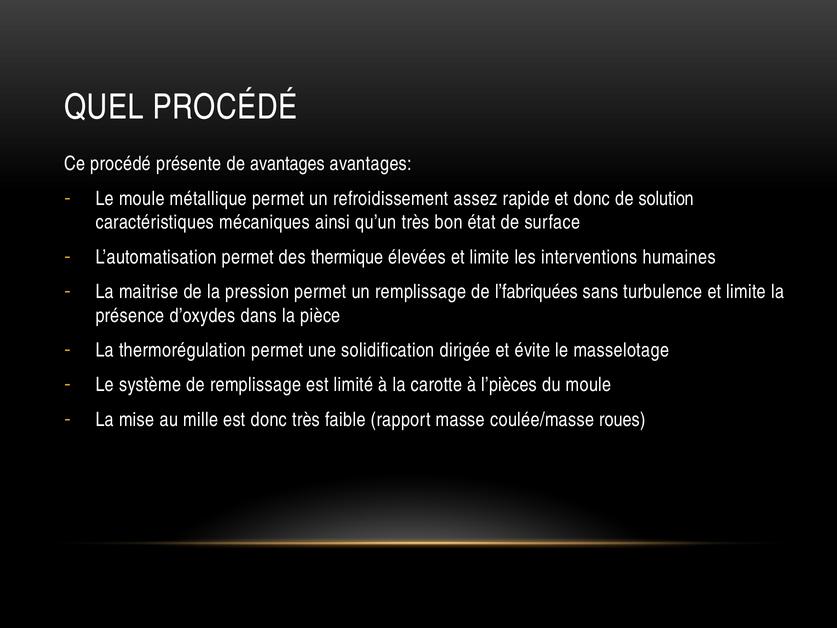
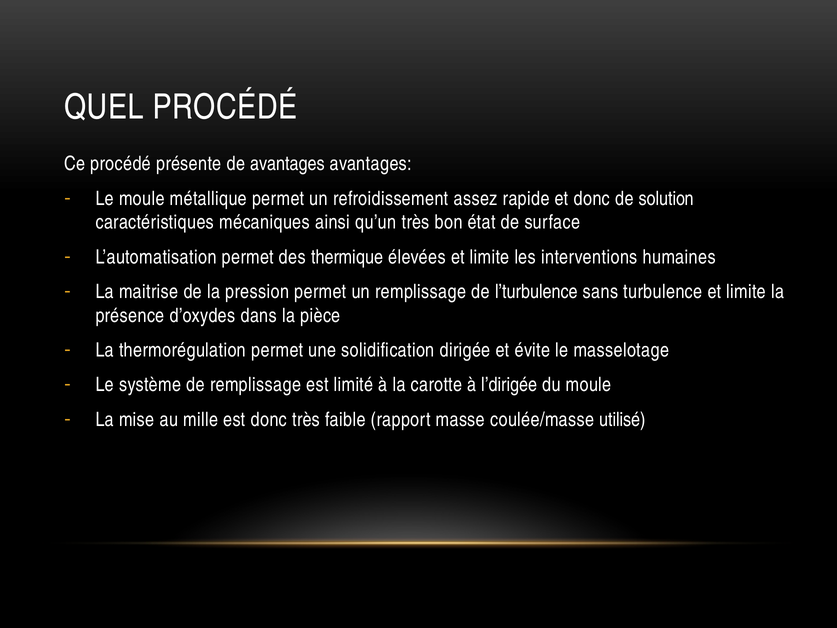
l’fabriquées: l’fabriquées -> l’turbulence (536, 292)
l’pièces: l’pièces -> l’dirigée (509, 385)
roues: roues -> utilisé (623, 419)
